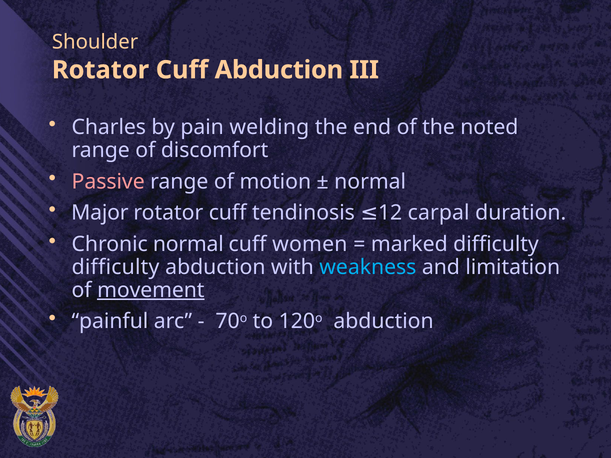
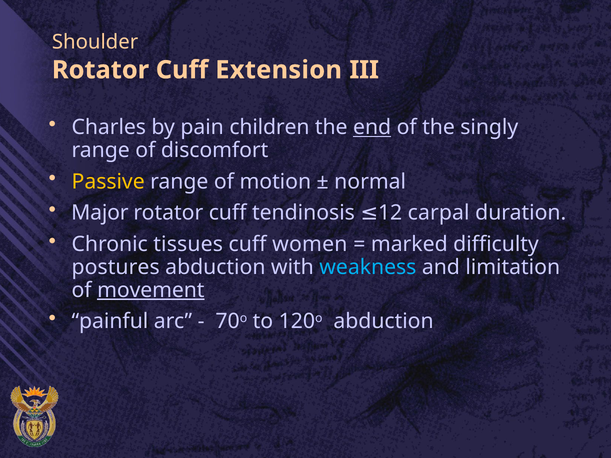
Cuff Abduction: Abduction -> Extension (279, 70)
welding: welding -> children (269, 127)
end underline: none -> present (372, 127)
noted: noted -> singly (489, 127)
Passive colour: pink -> yellow (108, 182)
Chronic normal: normal -> tissues (188, 244)
difficulty: difficulty -> postures (116, 267)
